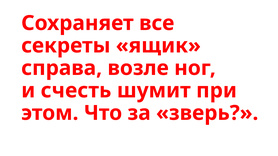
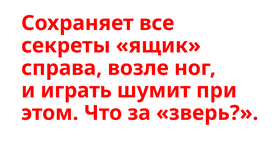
счесть: счесть -> играть (76, 91)
